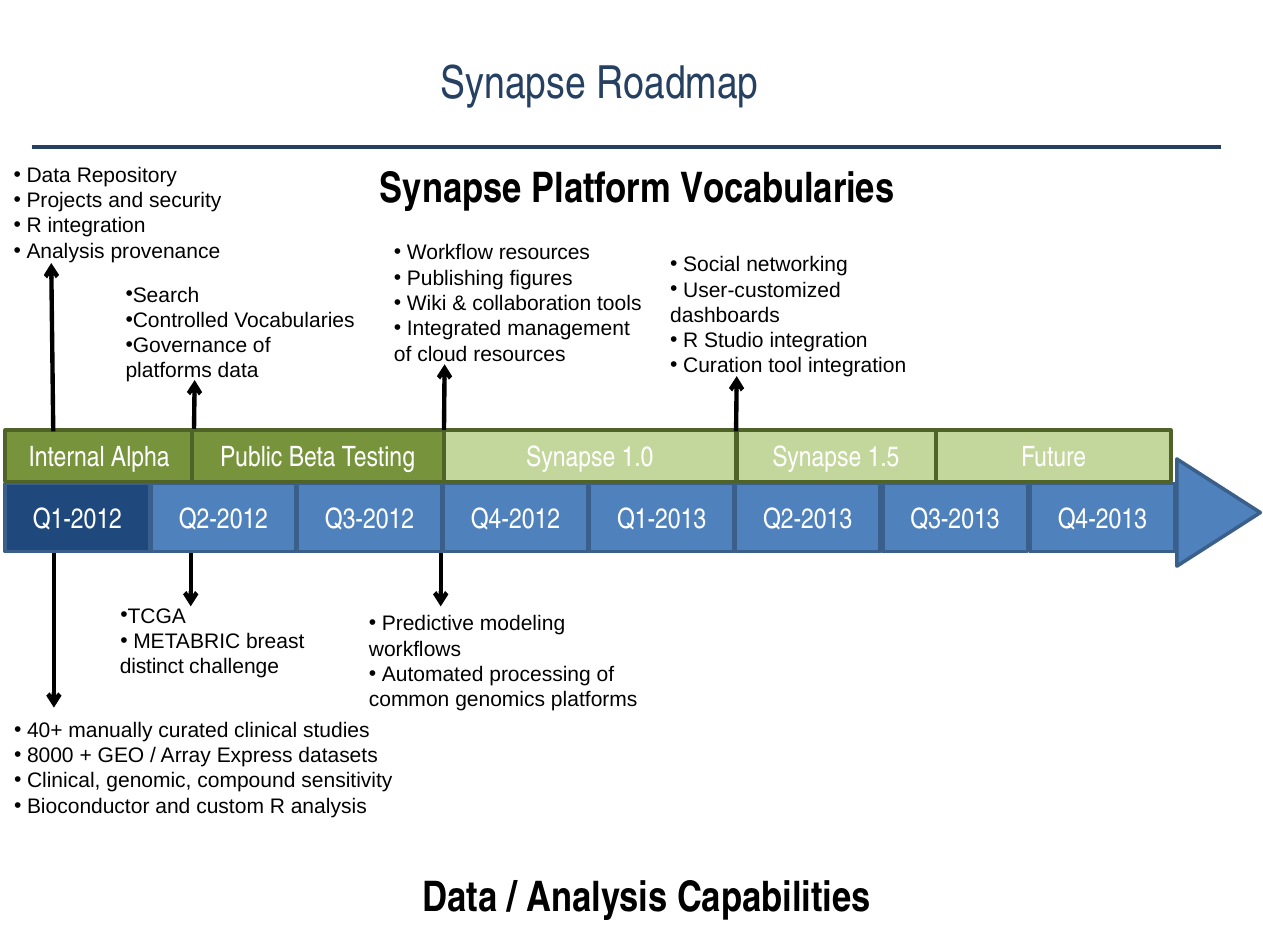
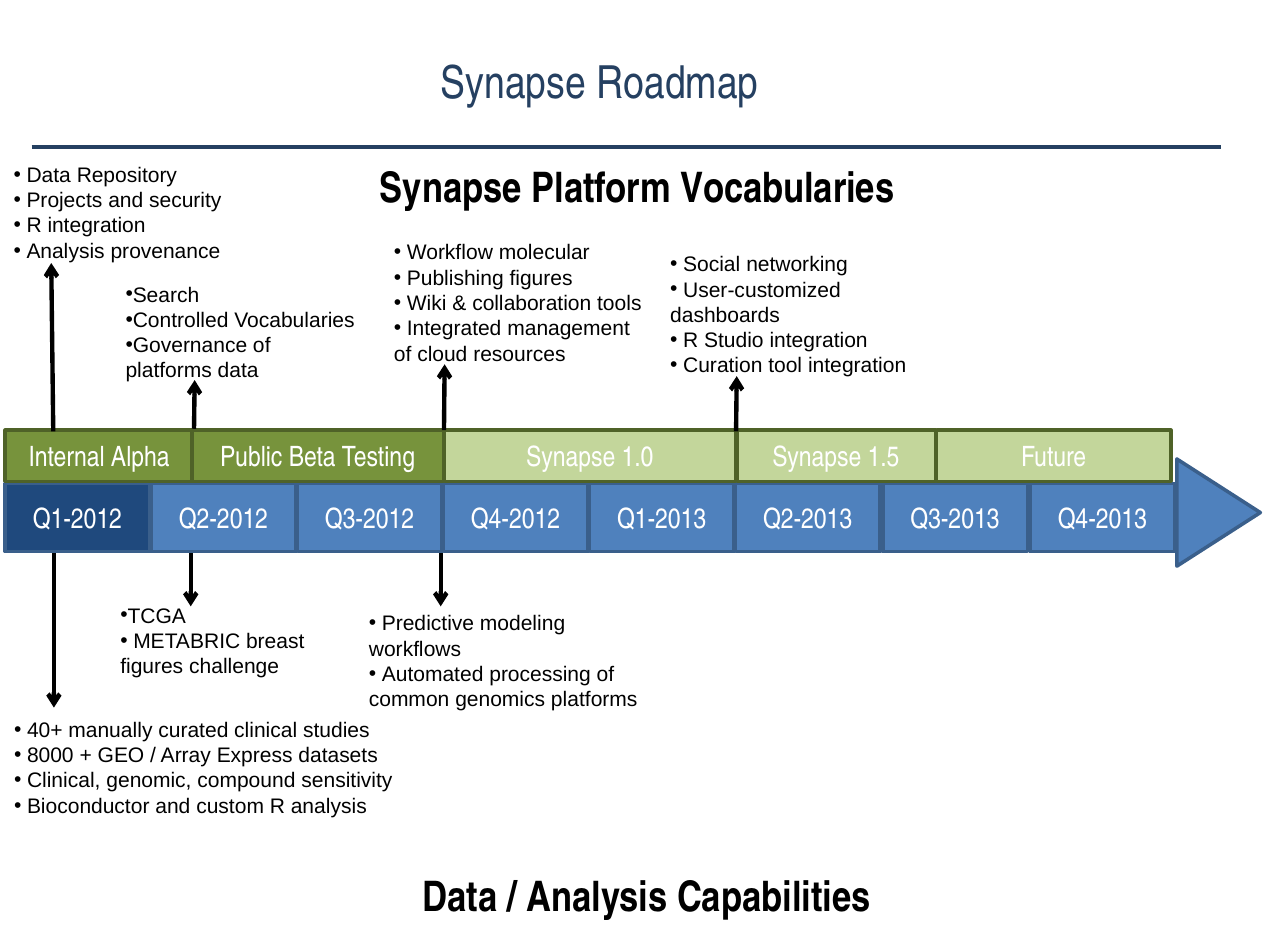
Workflow resources: resources -> molecular (544, 253)
distinct: distinct -> figures (152, 667)
